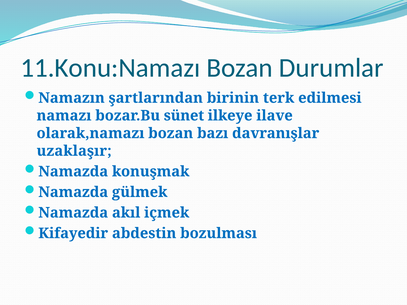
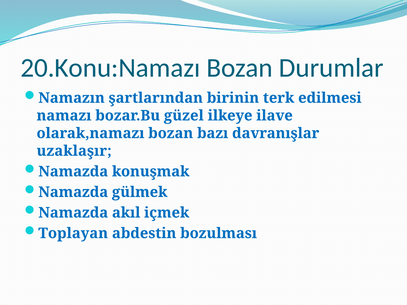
11.Konu:Namazı: 11.Konu:Namazı -> 20.Konu:Namazı (110, 68)
sünet: sünet -> güzel (184, 116)
Kifayedir: Kifayedir -> Toplayan (73, 233)
